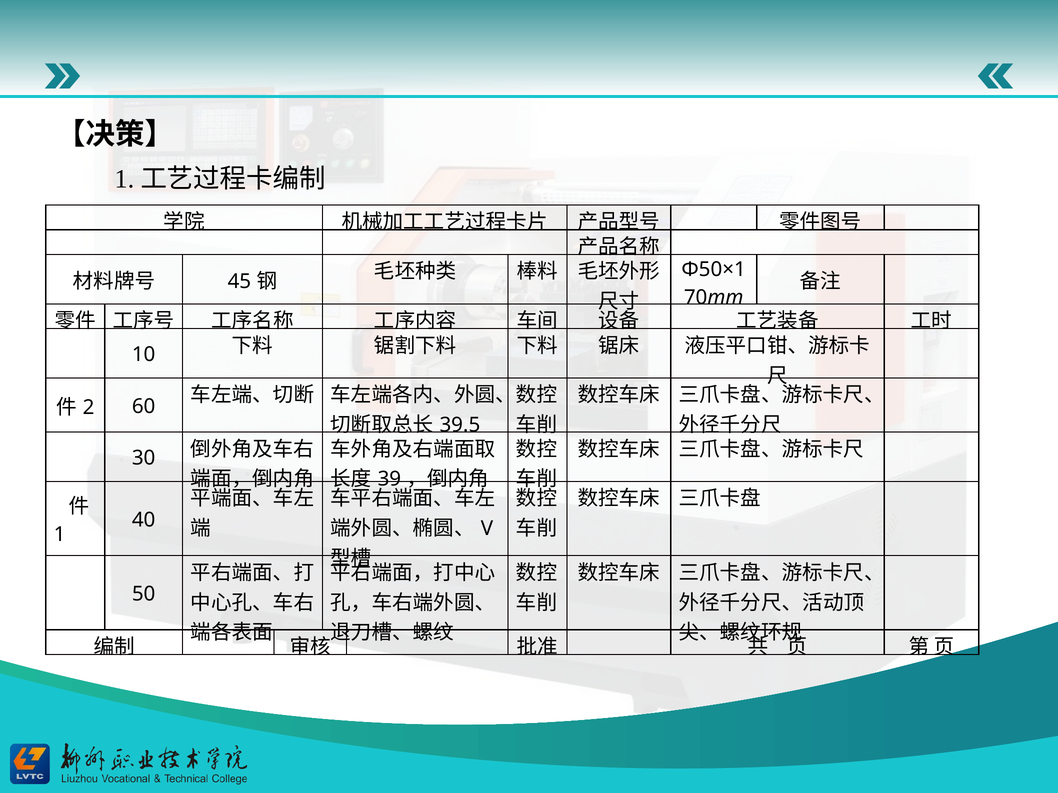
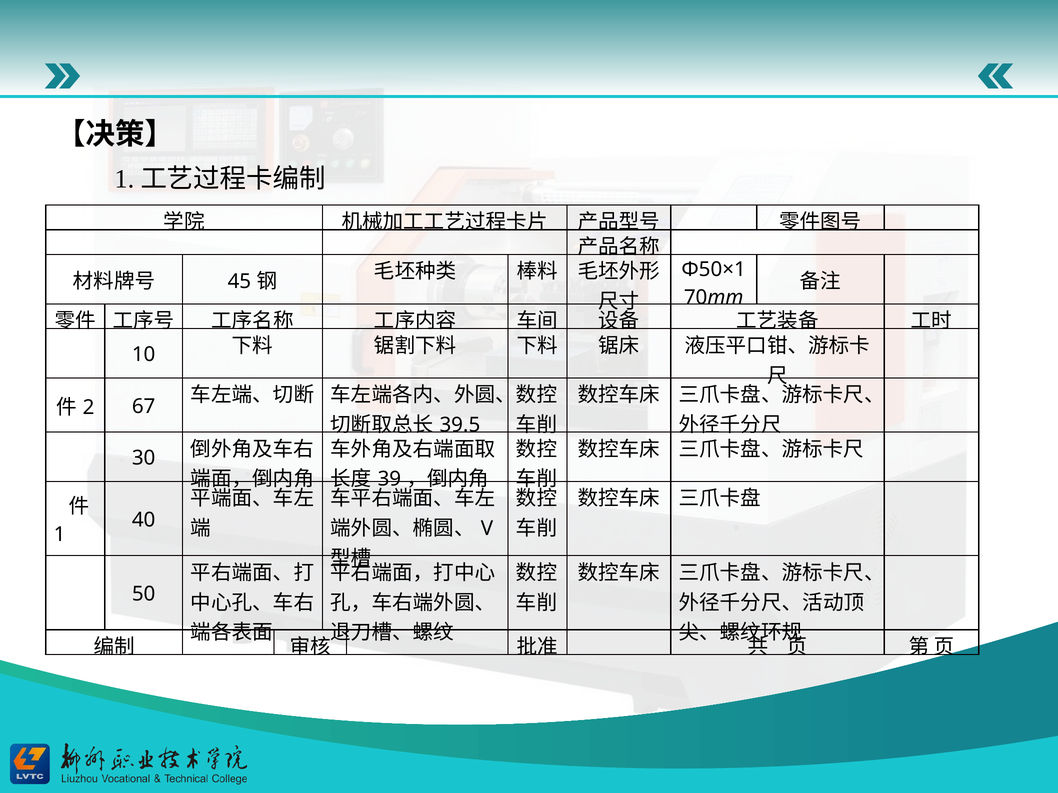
60: 60 -> 67 (144, 406)
